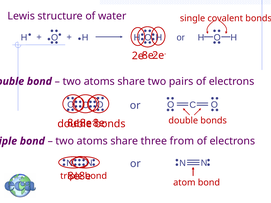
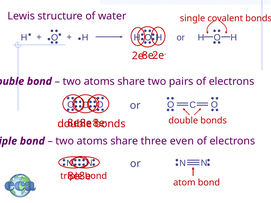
from: from -> even (182, 141)
